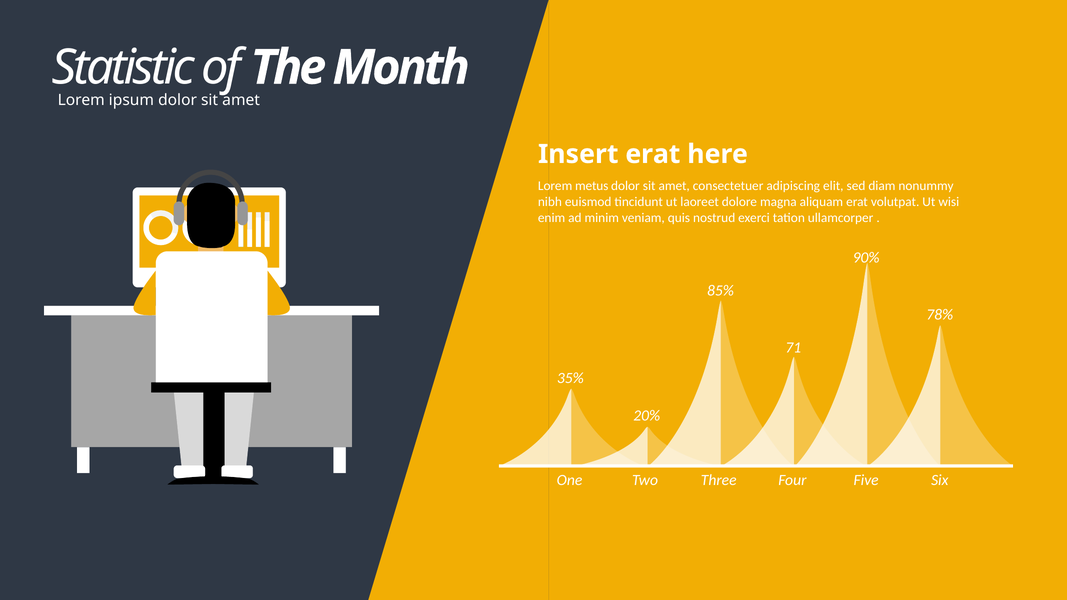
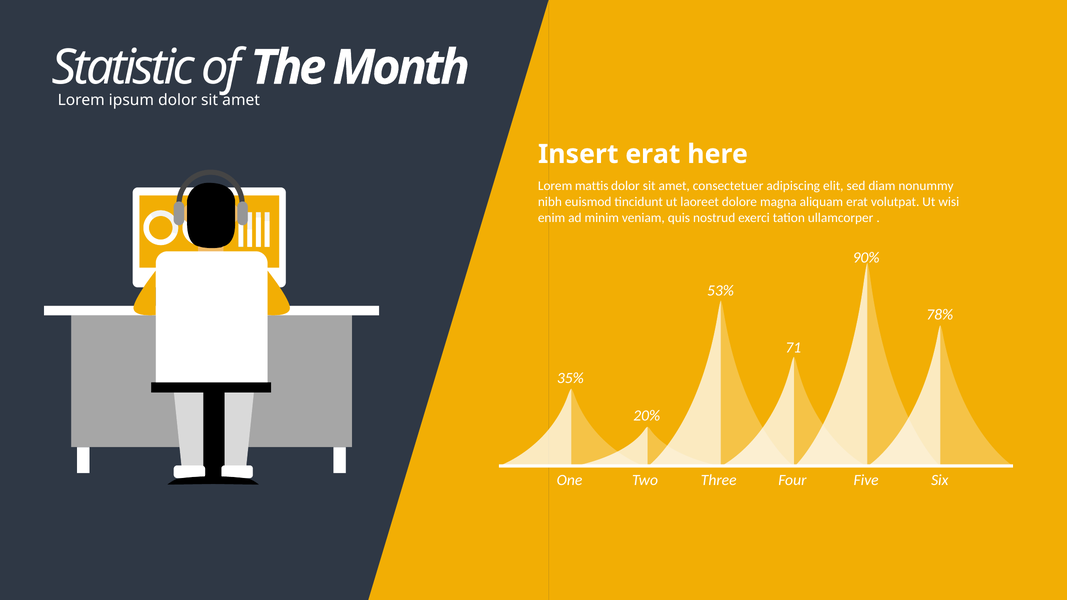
metus: metus -> mattis (592, 186)
85%: 85% -> 53% (720, 291)
